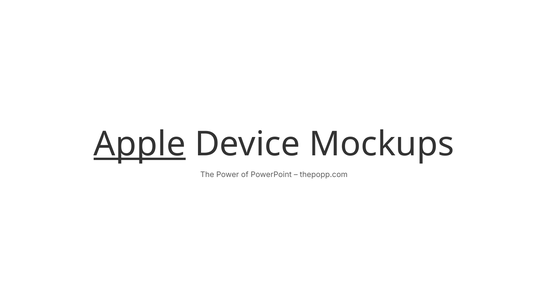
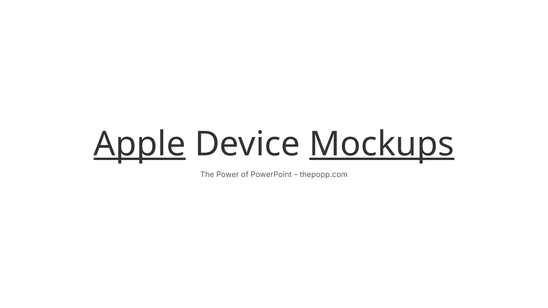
Mockups underline: none -> present (382, 144)
